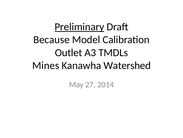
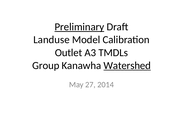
Because: Because -> Landuse (51, 40)
Mines: Mines -> Group (46, 65)
Watershed underline: none -> present (127, 65)
